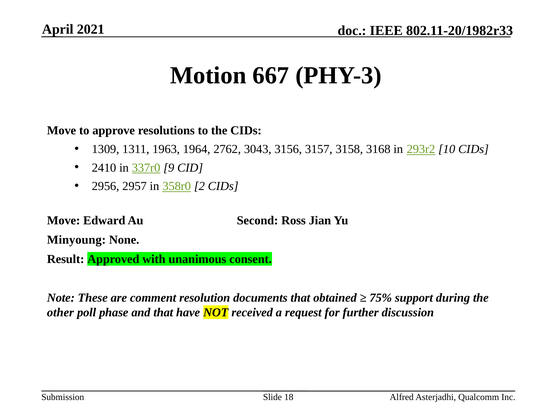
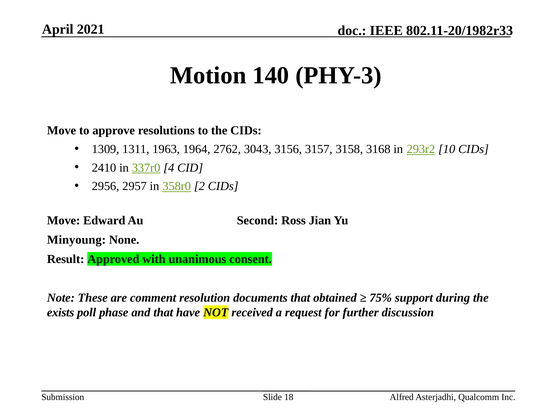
667: 667 -> 140 (271, 75)
9: 9 -> 4 (169, 168)
other: other -> exists (61, 312)
